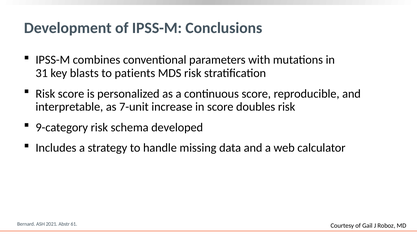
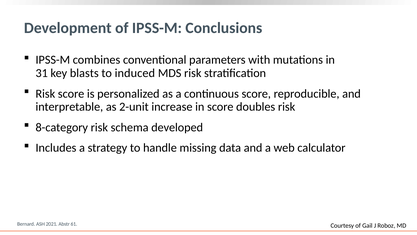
patients: patients -> induced (135, 73)
7-unit: 7-unit -> 2-unit (134, 107)
9-category: 9-category -> 8-category (62, 127)
